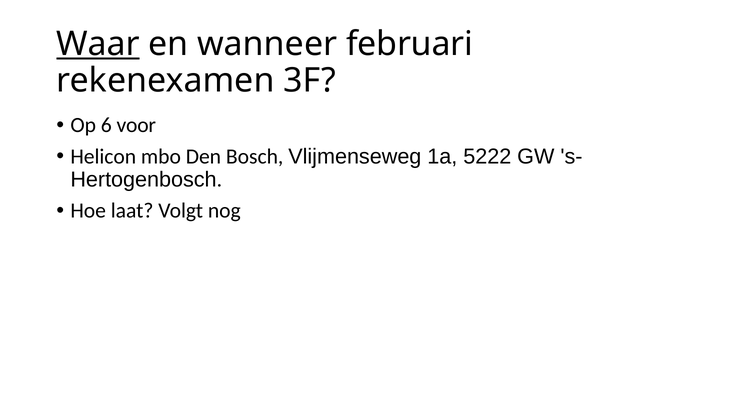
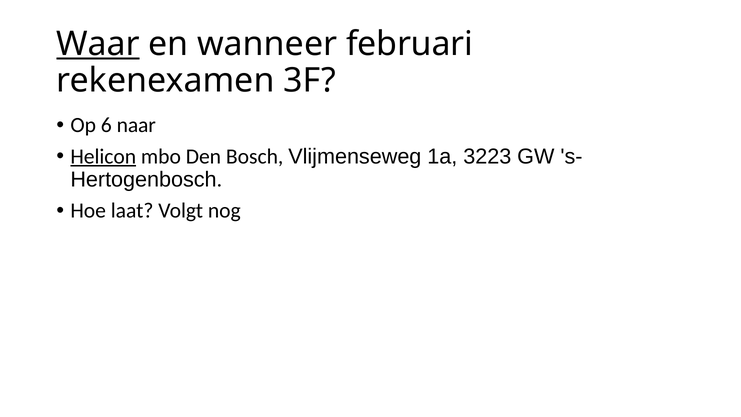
voor: voor -> naar (136, 125)
Helicon underline: none -> present (103, 156)
5222: 5222 -> 3223 (487, 156)
